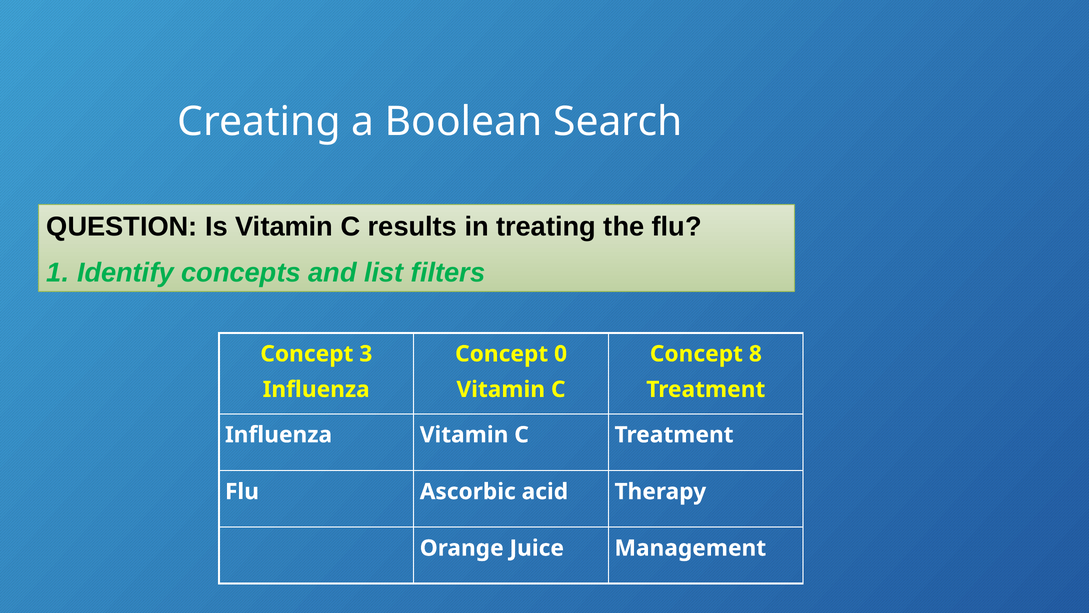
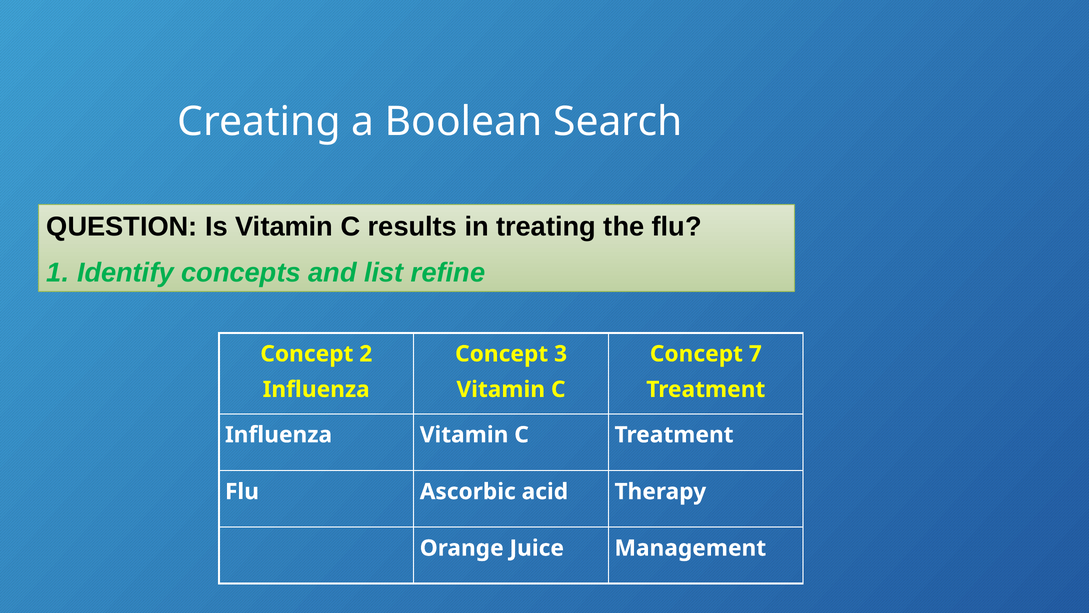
filters: filters -> refine (448, 273)
3: 3 -> 2 (366, 354)
0: 0 -> 3 (561, 354)
8: 8 -> 7 (755, 354)
